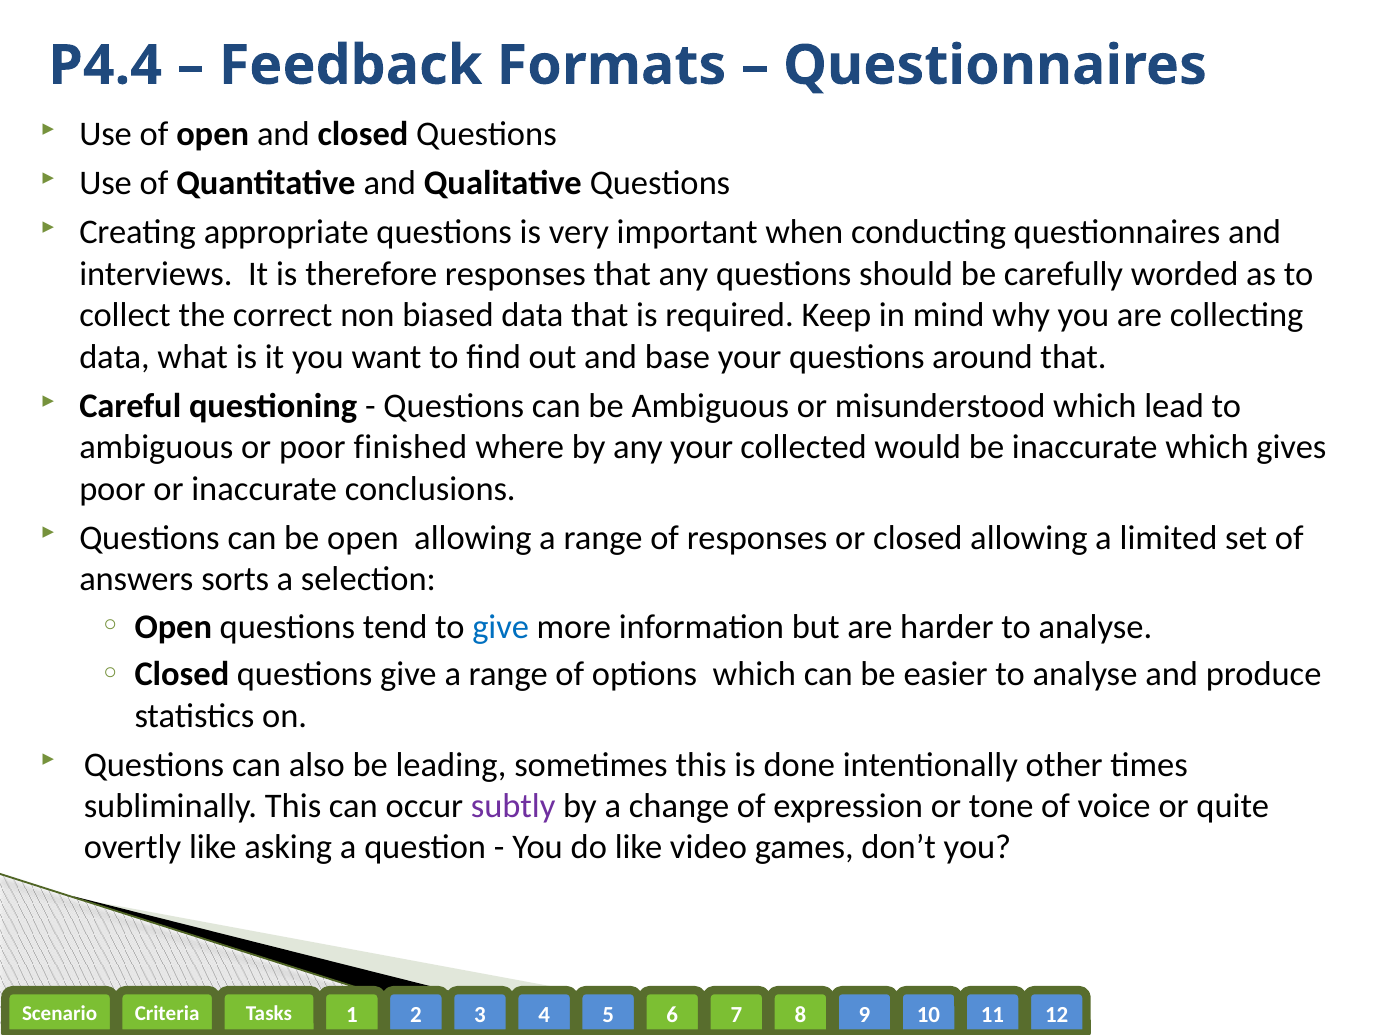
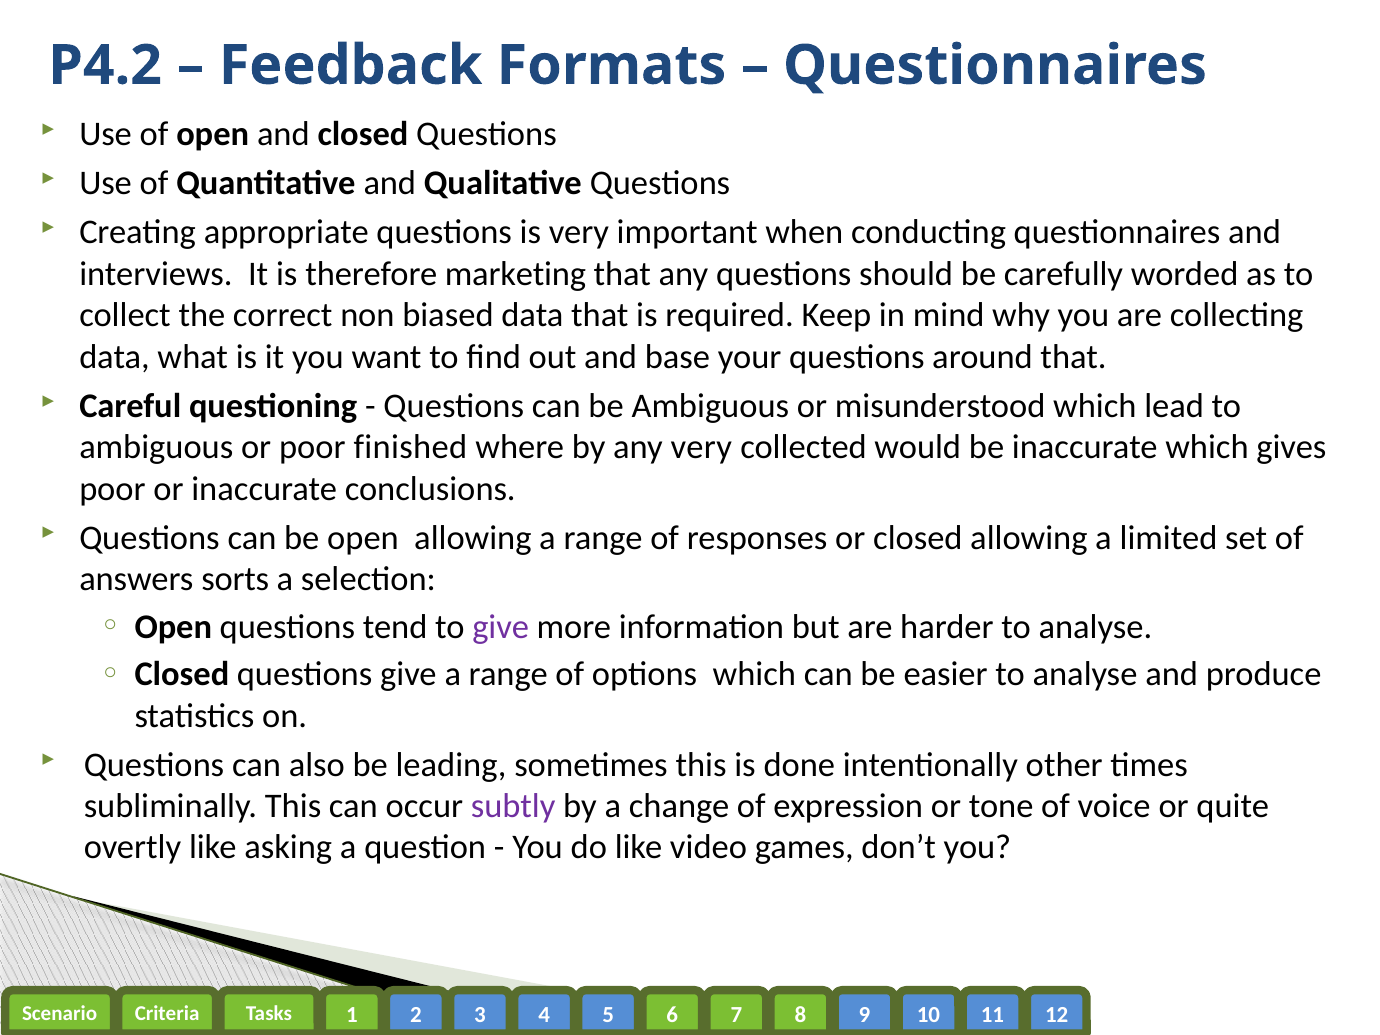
P4.4: P4.4 -> P4.2 (105, 65)
therefore responses: responses -> marketing (515, 274)
any your: your -> very (701, 447)
give colour: blue -> purple (501, 627)
